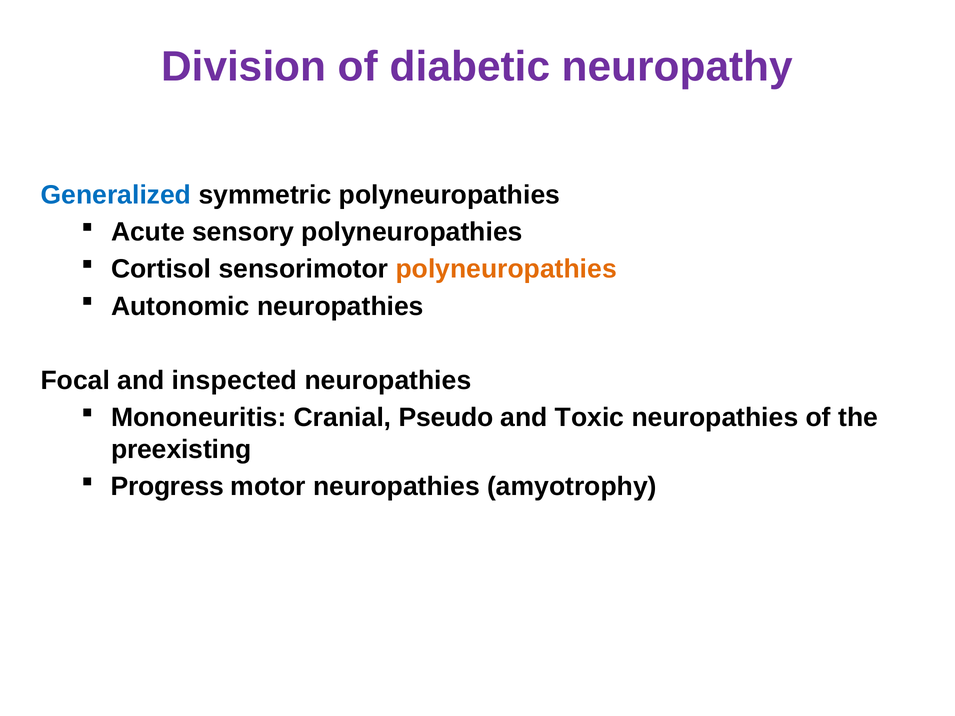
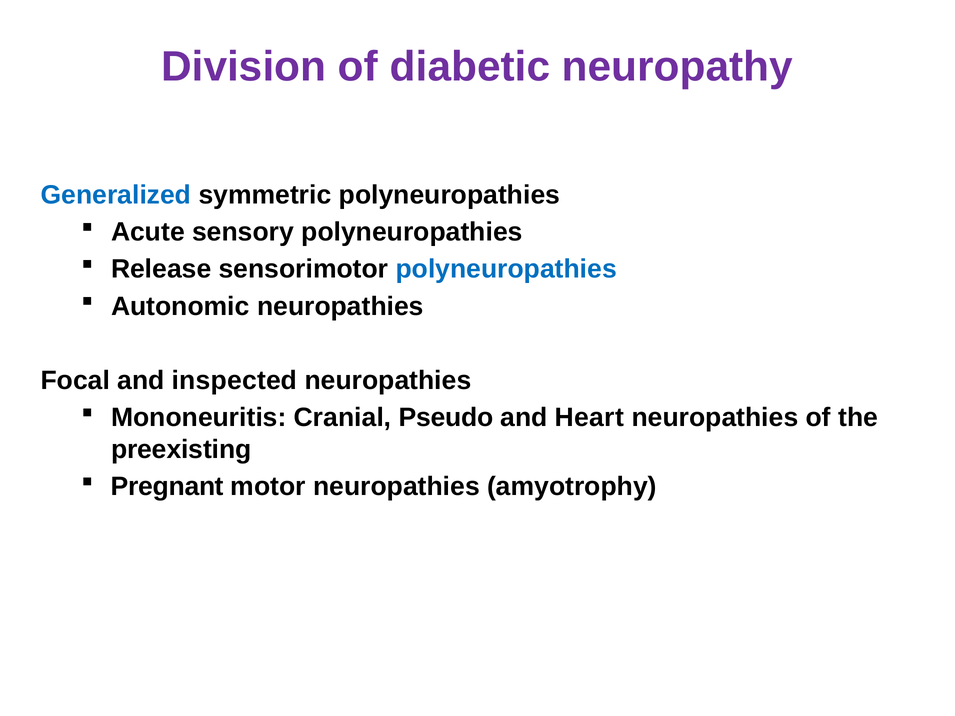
Cortisol: Cortisol -> Release (161, 269)
polyneuropathies colour: orange -> blue (506, 269)
Toxic: Toxic -> Heart (589, 418)
Progress: Progress -> Pregnant (167, 487)
